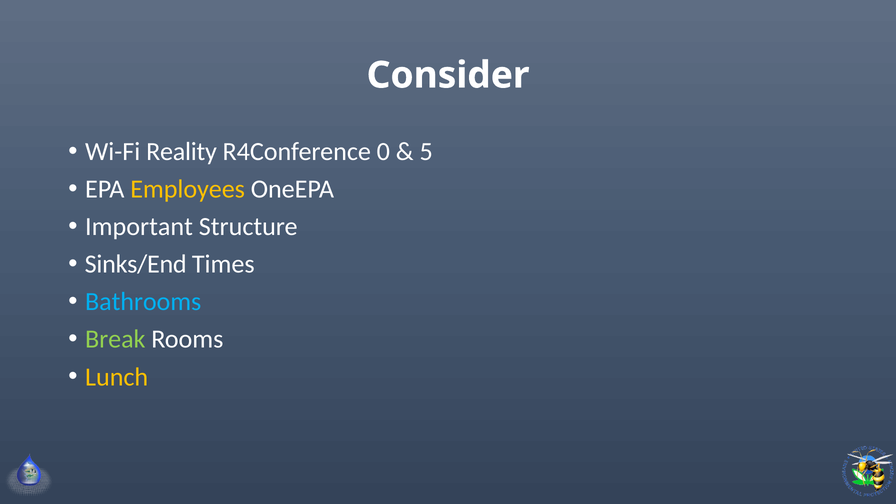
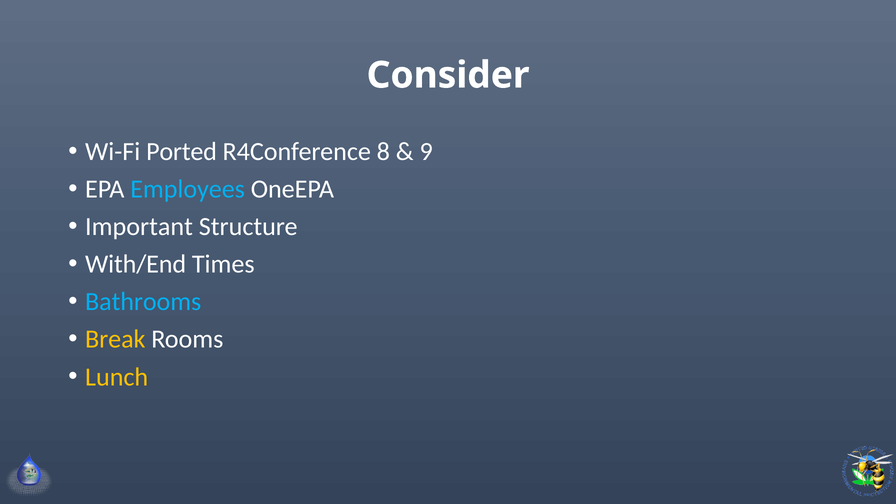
Reality: Reality -> Ported (182, 151)
0: 0 -> 8 (383, 151)
5: 5 -> 9 (426, 151)
Employees colour: yellow -> light blue (188, 189)
Sinks/End: Sinks/End -> With/End (136, 264)
Break colour: light green -> yellow (115, 339)
